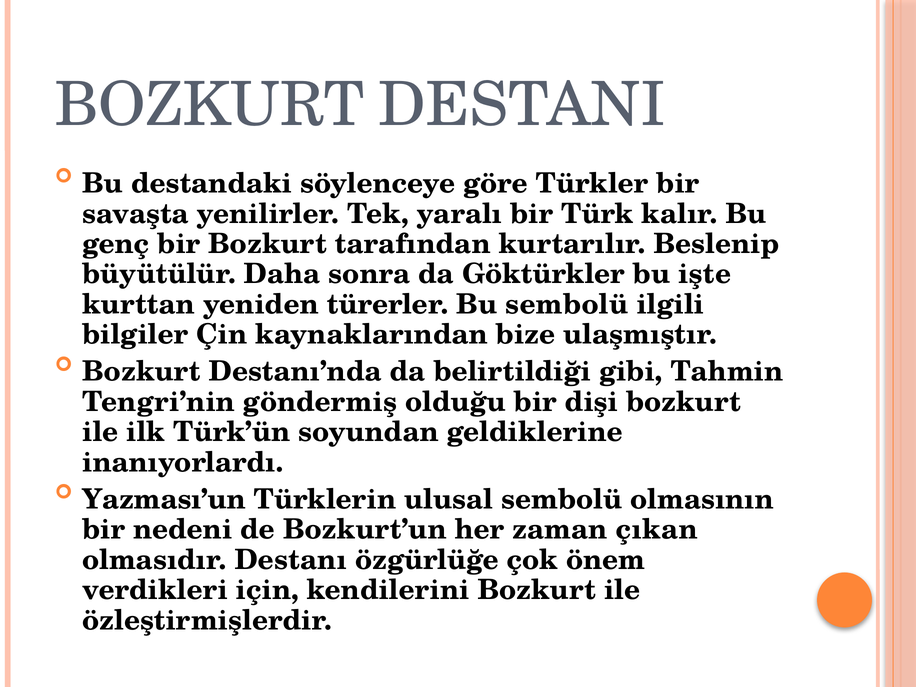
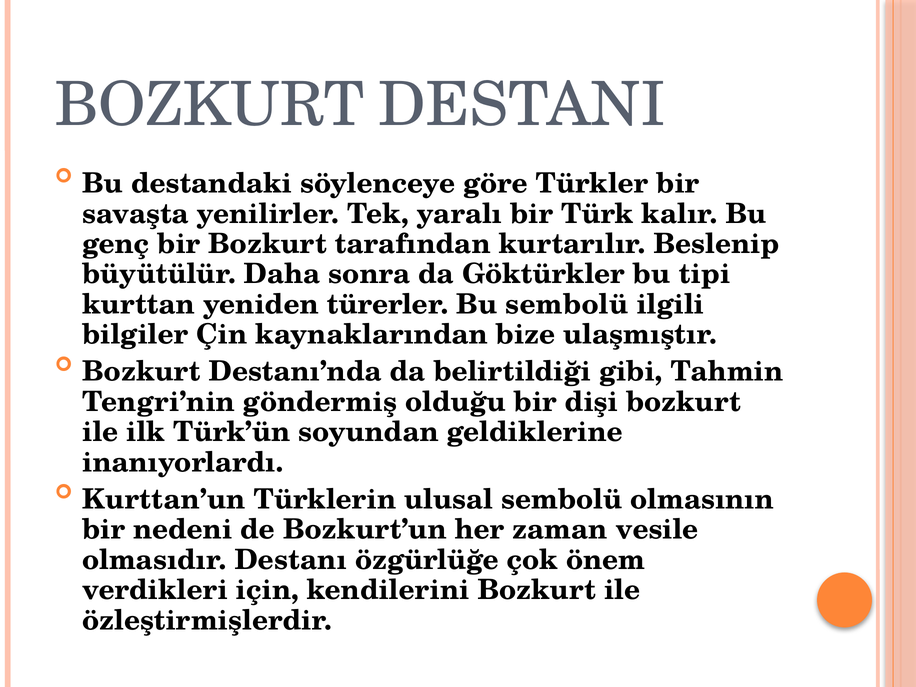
işte: işte -> tipi (705, 274)
Yazması’un: Yazması’un -> Kurttan’un (164, 499)
çıkan: çıkan -> vesile (657, 530)
